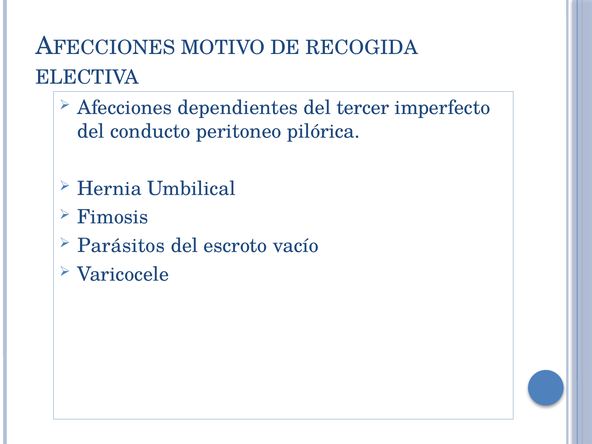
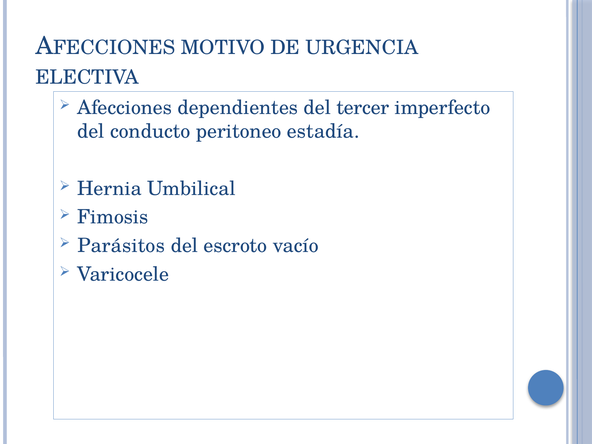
RECOGIDA: RECOGIDA -> URGENCIA (362, 48)
pilórica: pilórica -> estadía (323, 131)
